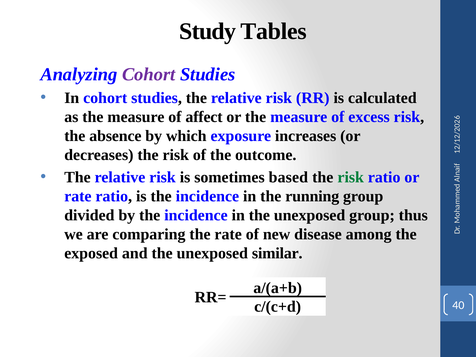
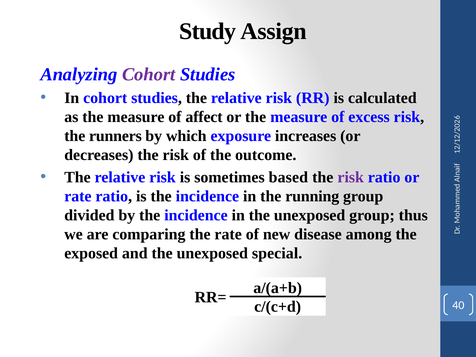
Tables: Tables -> Assign (274, 31)
absence: absence -> runners (115, 136)
risk colour: green -> purple (351, 177)
similar: similar -> special (277, 253)
